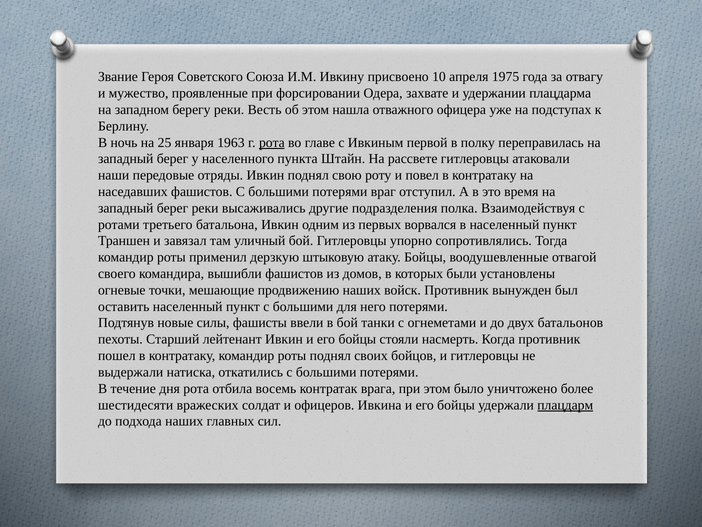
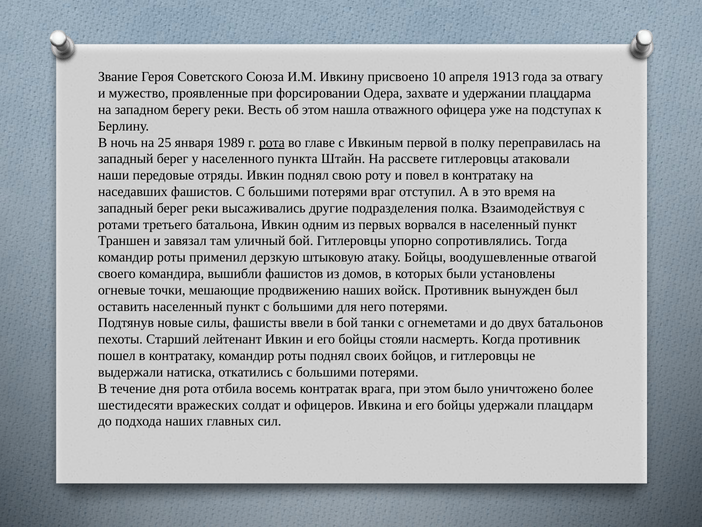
1975: 1975 -> 1913 (506, 77)
1963: 1963 -> 1989 (231, 142)
плацдарм underline: present -> none (565, 405)
